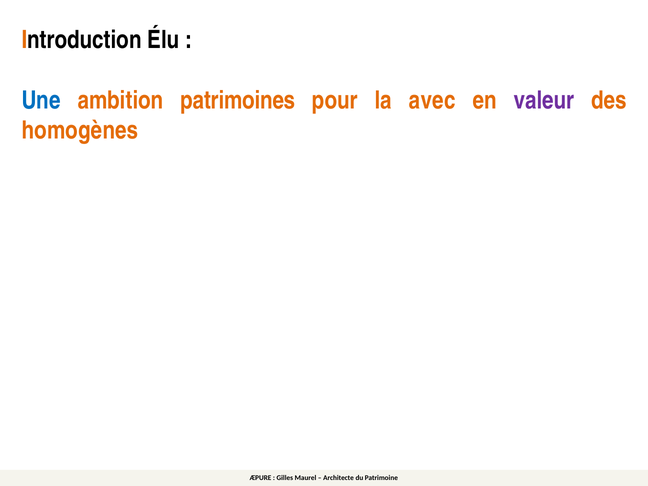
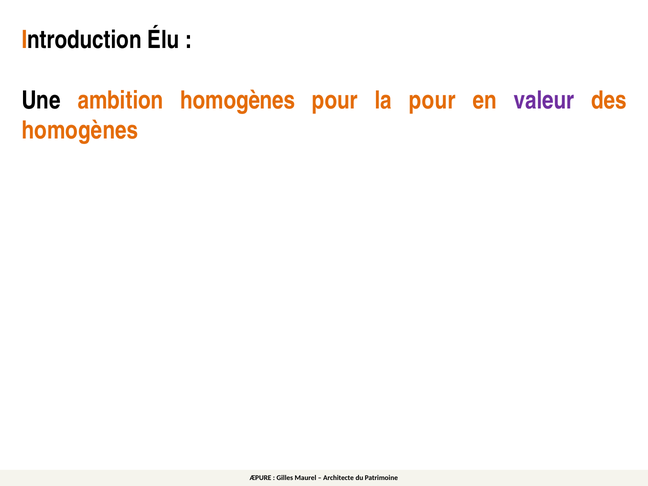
Une colour: blue -> black (41, 100)
ambition patrimoines: patrimoines -> homogènes (238, 100)
la avec: avec -> pour (432, 100)
